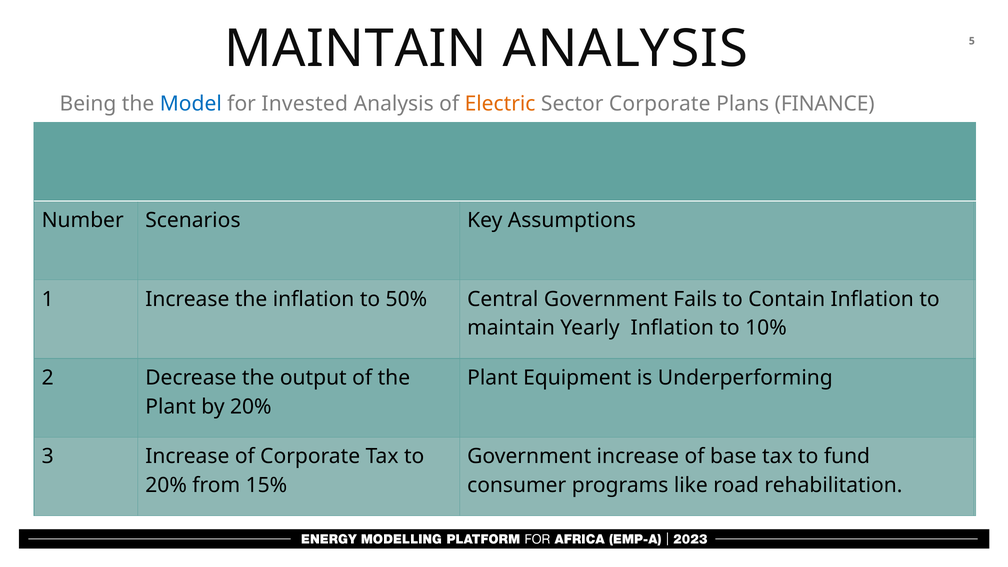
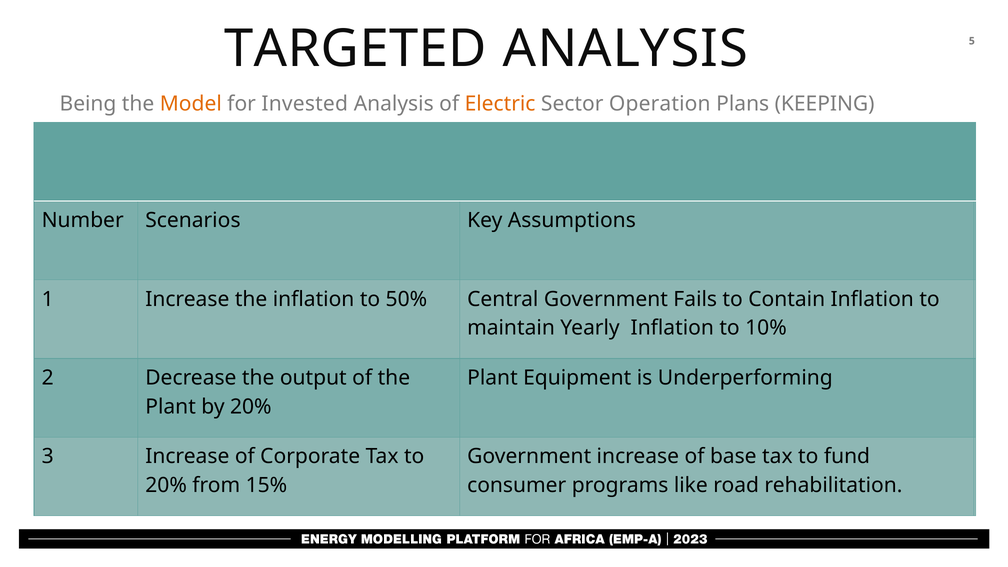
MAINTAIN: MAINTAIN -> TARGETED (355, 49)
Model colour: blue -> orange (191, 104)
Sector Corporate: Corporate -> Operation (660, 104)
FINANCE: FINANCE -> KEEPING (825, 104)
